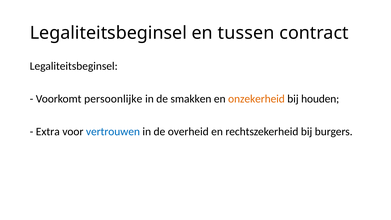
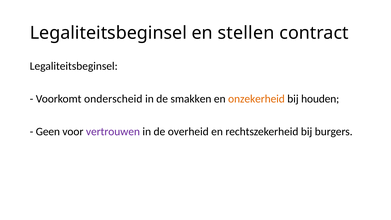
tussen: tussen -> stellen (246, 33)
persoonlijke: persoonlijke -> onderscheid (113, 99)
Extra: Extra -> Geen (48, 132)
vertrouwen colour: blue -> purple (113, 132)
